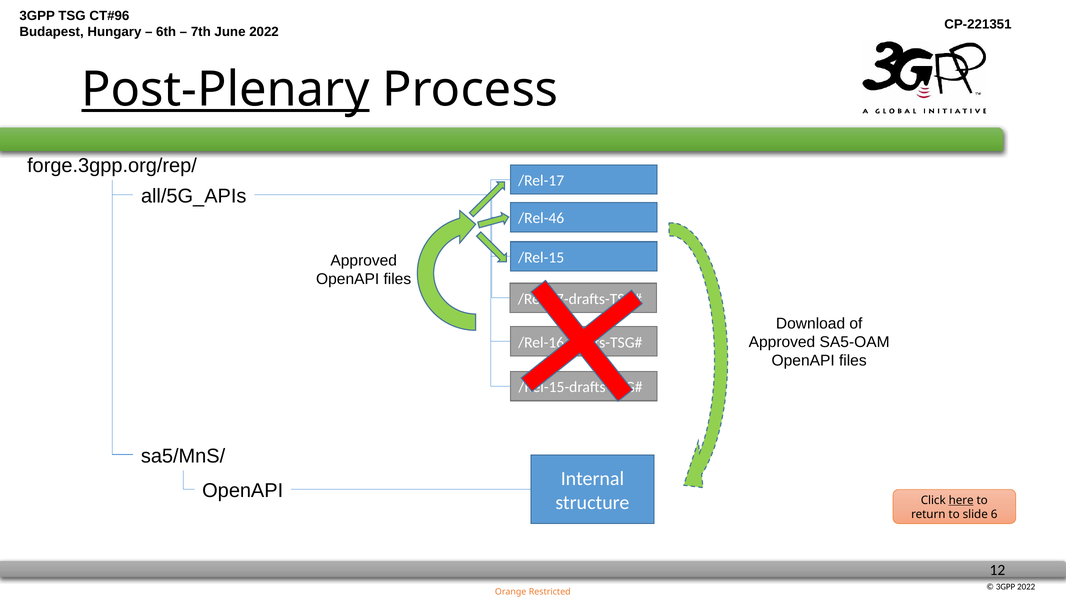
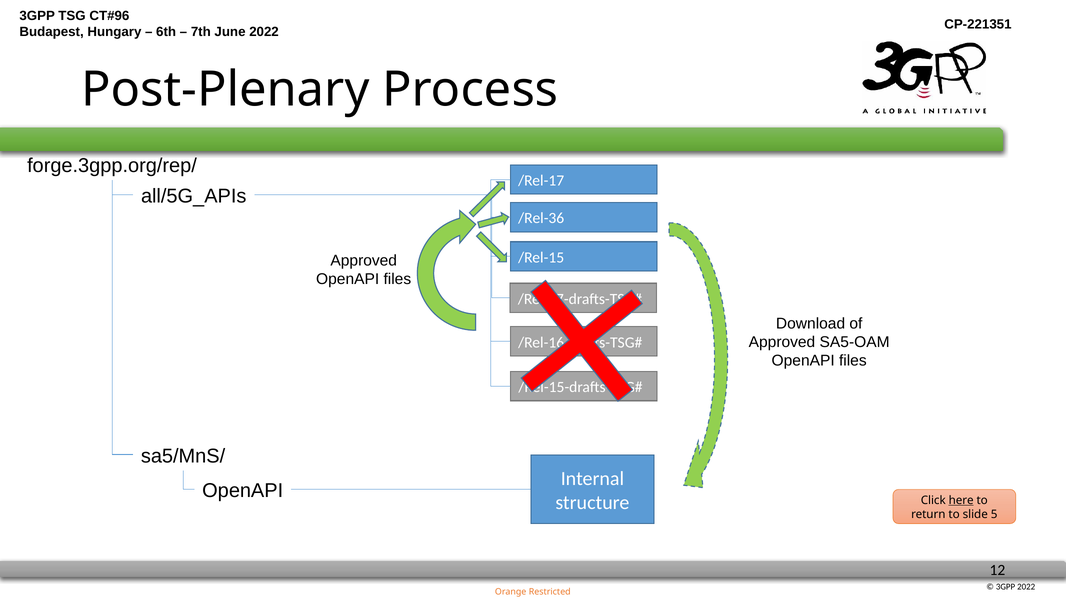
Post-Plenary underline: present -> none (225, 90)
/Rel-46: /Rel-46 -> /Rel-36 (541, 218)
6: 6 -> 5 (994, 514)
